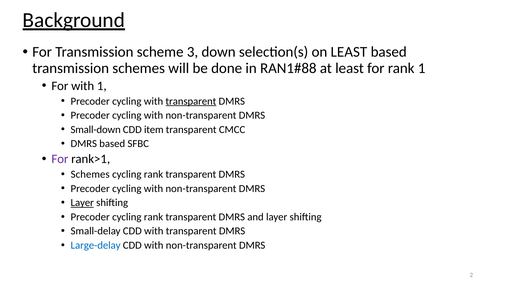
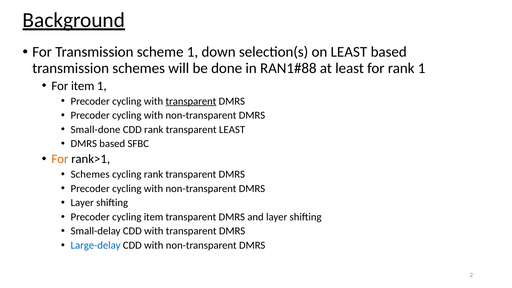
scheme 3: 3 -> 1 (193, 52)
For with: with -> item (83, 86)
Small-down: Small-down -> Small-done (96, 130)
CDD item: item -> rank (154, 130)
transparent CMCC: CMCC -> LEAST (232, 130)
For colour: purple -> orange (60, 159)
Layer underline: present -> none (82, 203)
Precoder cycling rank: rank -> item (154, 217)
